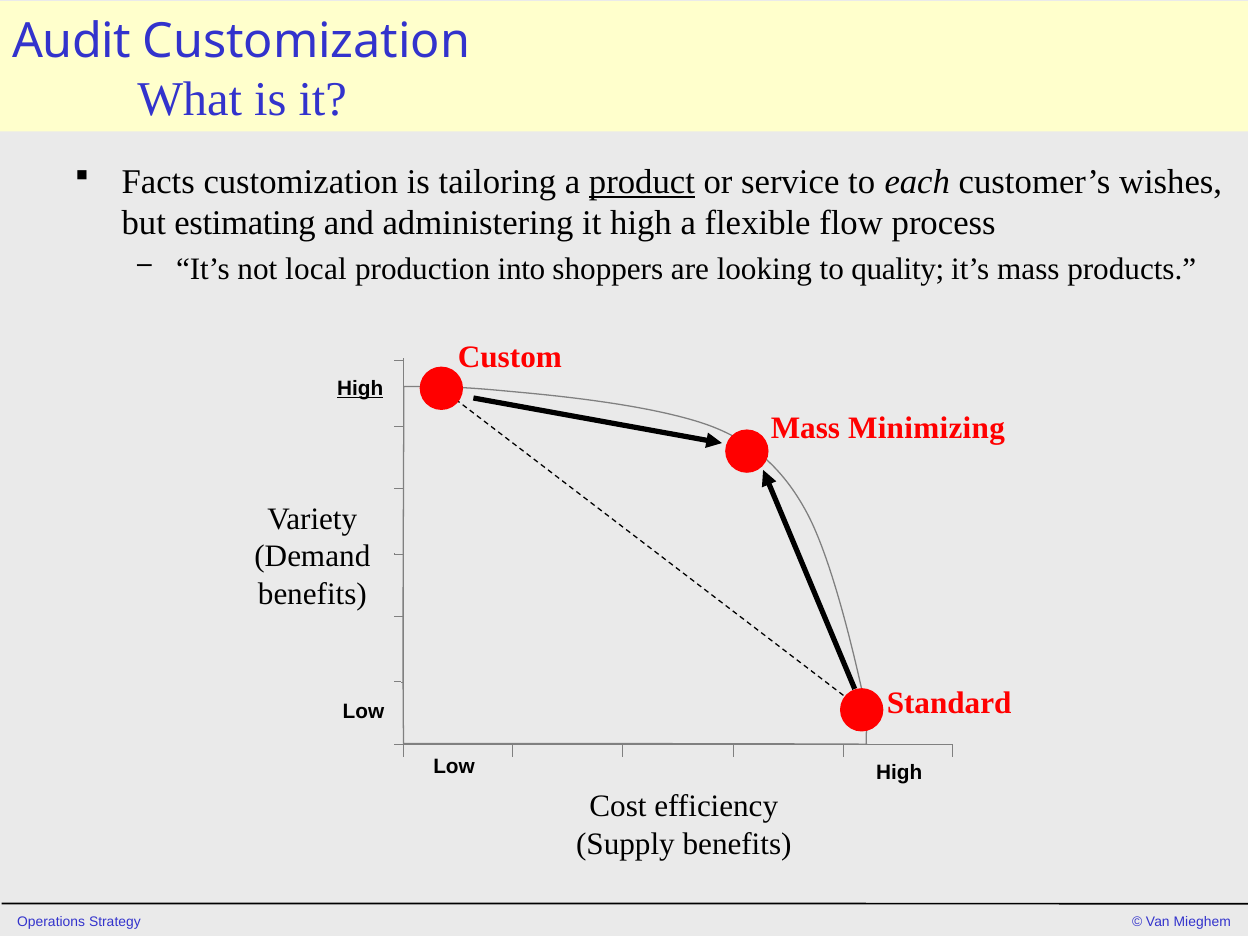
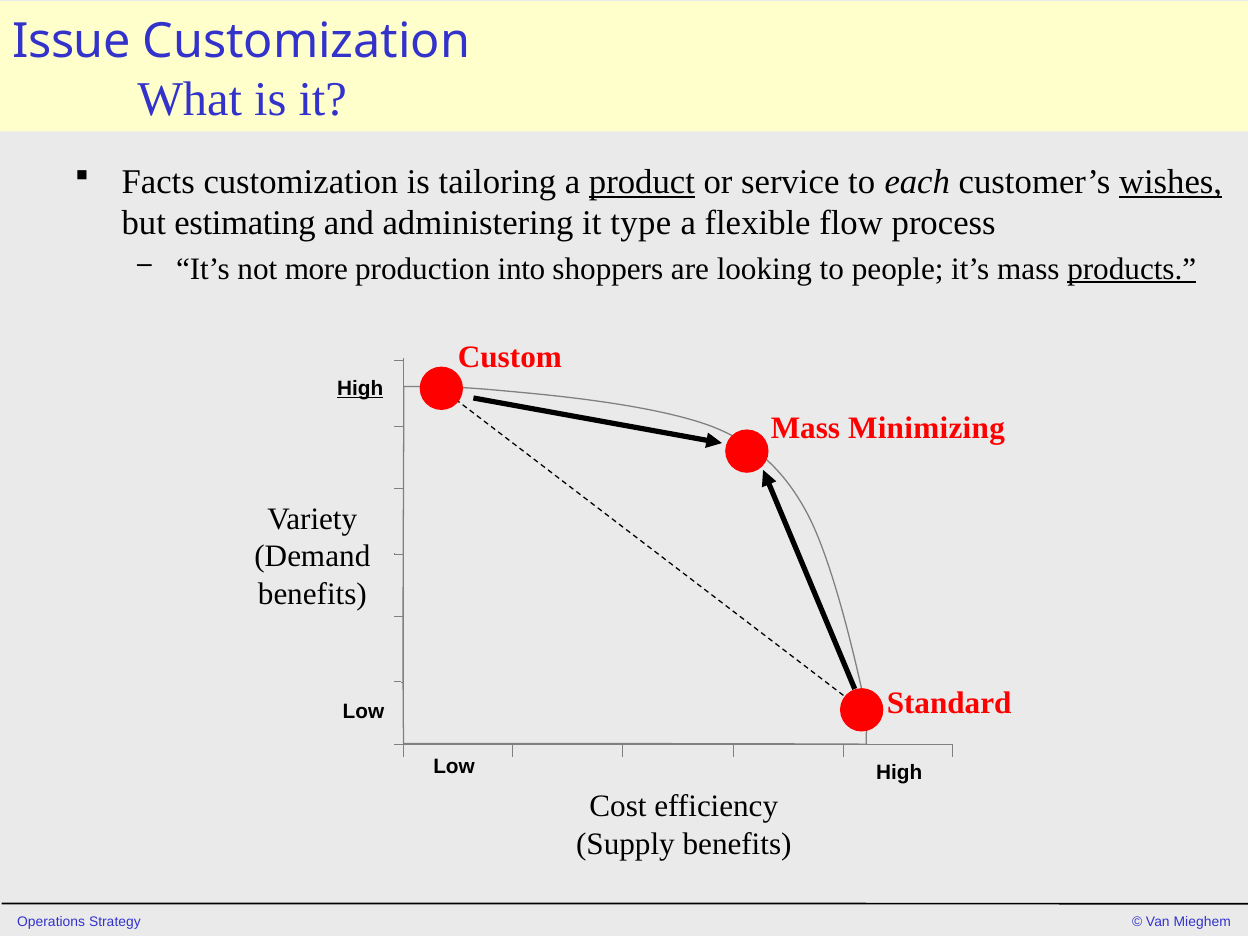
Audit: Audit -> Issue (72, 41)
wishes underline: none -> present (1171, 182)
it high: high -> type (641, 223)
local: local -> more (316, 269)
quality: quality -> people (898, 269)
products underline: none -> present (1132, 269)
